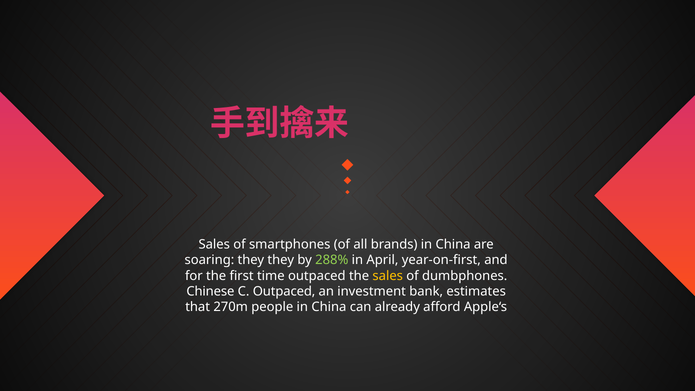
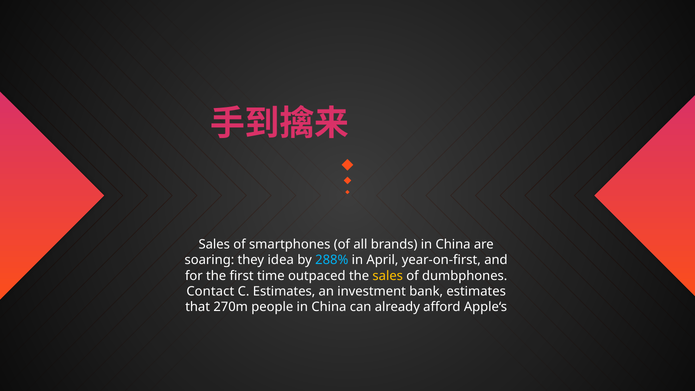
they they: they -> idea (281, 260)
288% colour: light green -> light blue (332, 260)
Chinese: Chinese -> Contact (210, 291)
C Outpaced: Outpaced -> Estimates (284, 291)
